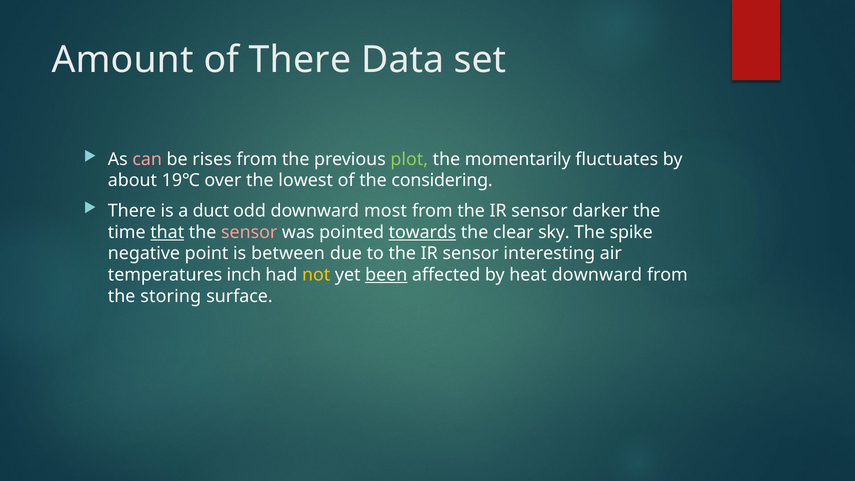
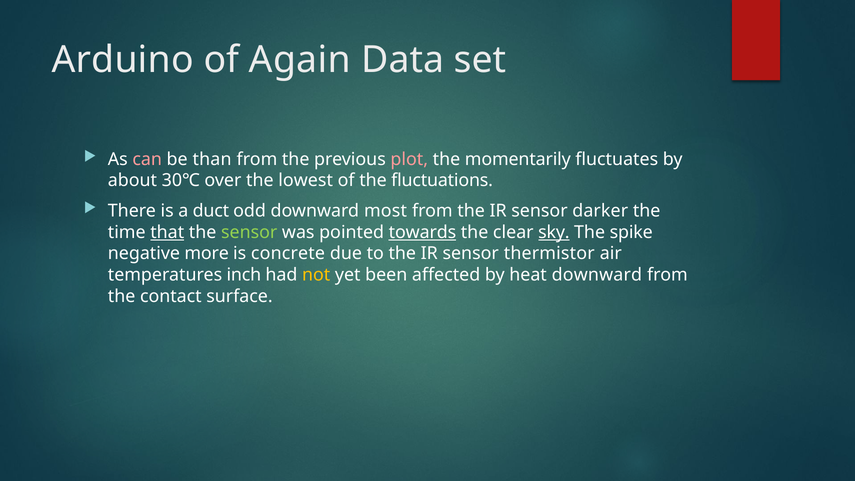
Amount: Amount -> Arduino (123, 60)
of There: There -> Again (300, 60)
rises: rises -> than (212, 159)
plot colour: light green -> pink (409, 159)
19℃: 19℃ -> 30℃ (181, 181)
considering: considering -> fluctuations (442, 181)
sensor colour: pink -> light green (249, 232)
sky underline: none -> present (554, 232)
point: point -> more (207, 254)
between: between -> concrete (288, 254)
interesting: interesting -> thermistor (549, 254)
been underline: present -> none (386, 275)
storing: storing -> contact (171, 296)
